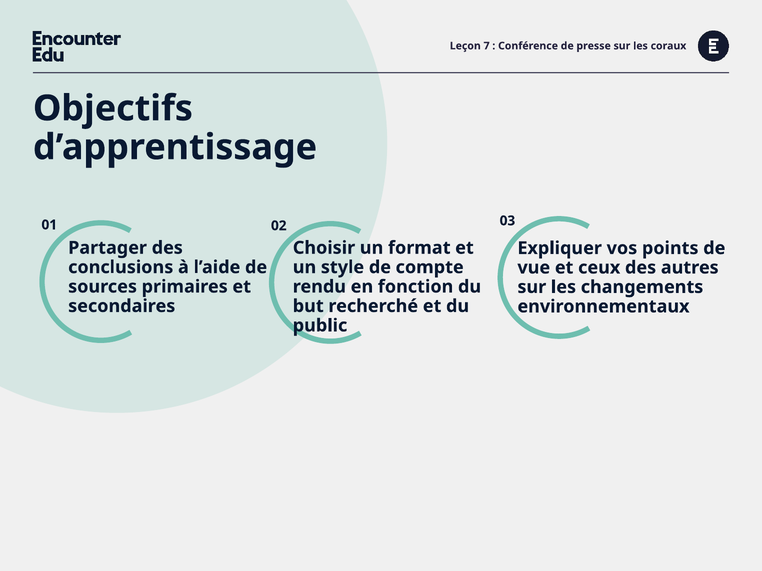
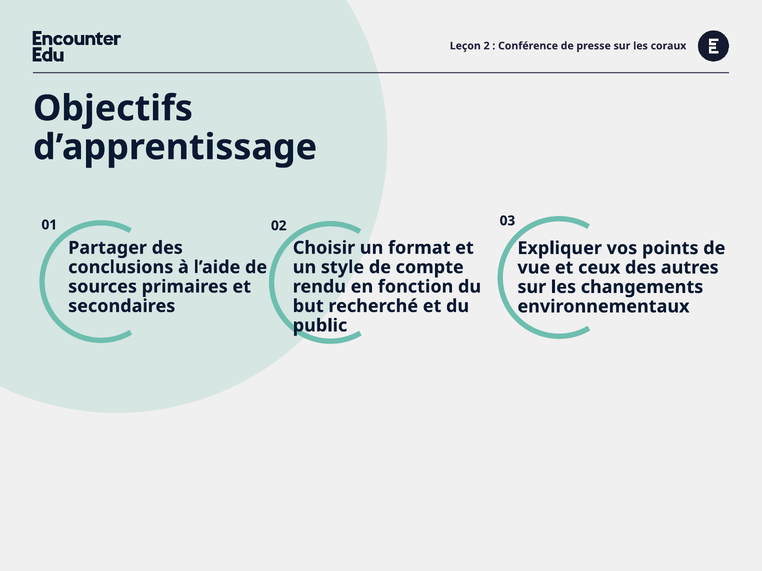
7: 7 -> 2 (487, 46)
